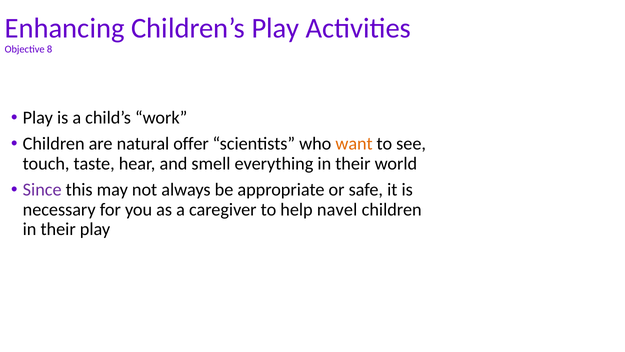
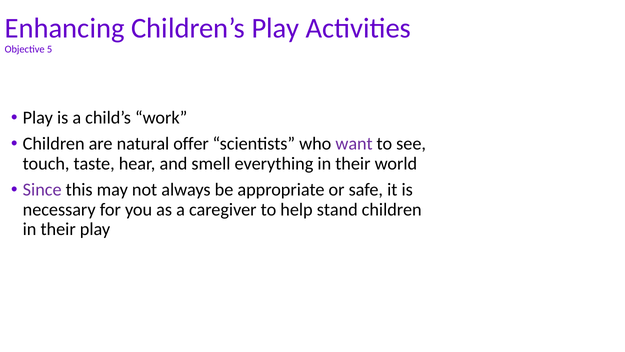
8: 8 -> 5 (50, 49)
want colour: orange -> purple (354, 144)
navel: navel -> stand (337, 209)
